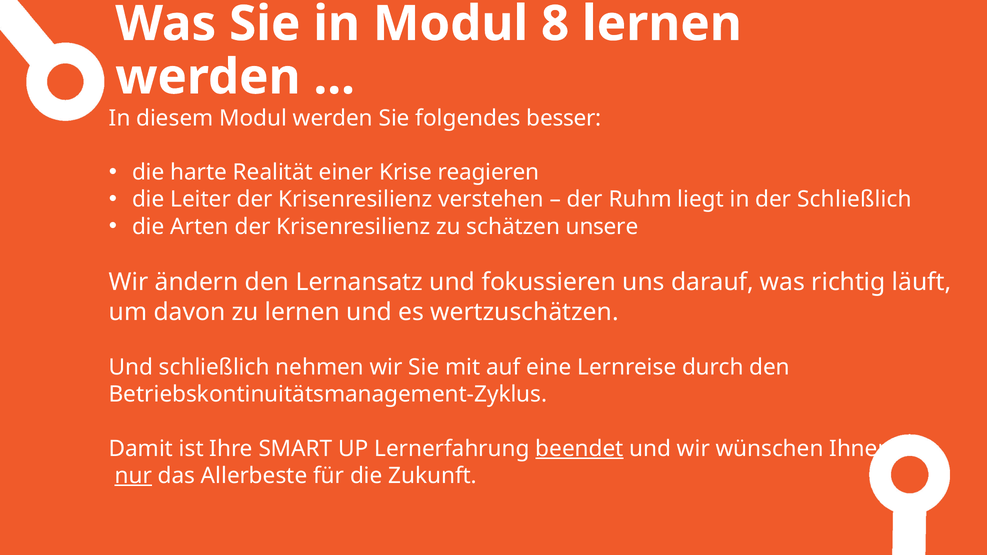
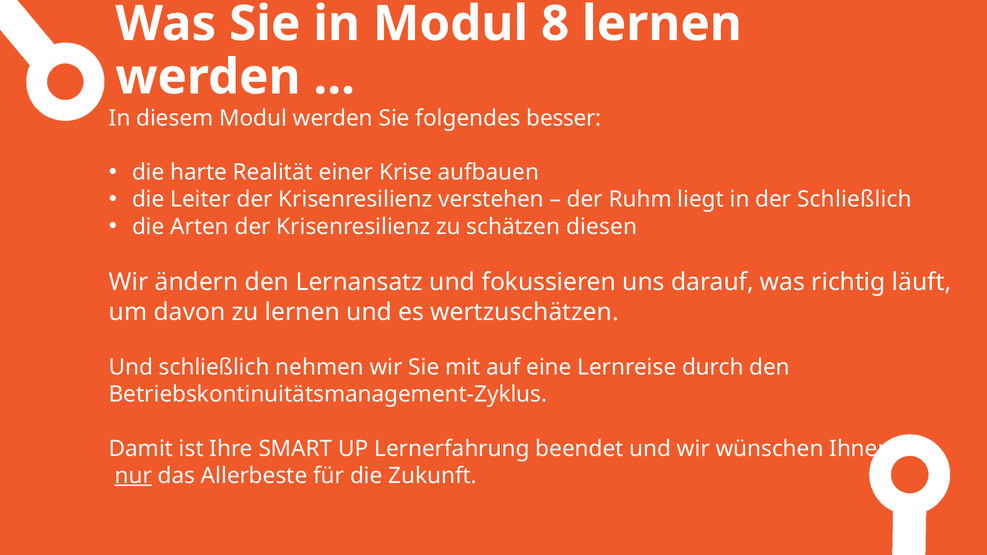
reagieren: reagieren -> aufbauen (488, 172)
unsere: unsere -> diesen (602, 227)
beendet underline: present -> none (579, 449)
